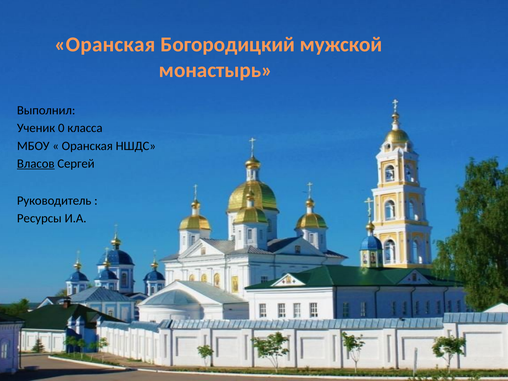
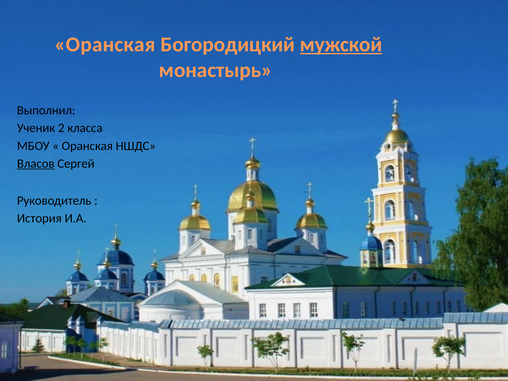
мужской underline: none -> present (341, 45)
0: 0 -> 2 (61, 128)
Ресурсы: Ресурсы -> История (39, 218)
